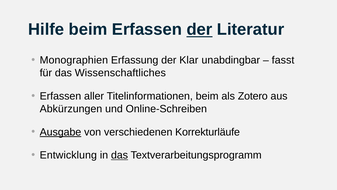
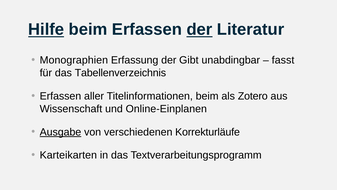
Hilfe underline: none -> present (46, 29)
Klar: Klar -> Gibt (189, 60)
Wissenschaftliches: Wissenschaftliches -> Tabellenverzeichnis (120, 73)
Abkürzungen: Abkürzungen -> Wissenschaft (71, 109)
Online-Schreiben: Online-Schreiben -> Online-Einplanen (166, 109)
Entwicklung: Entwicklung -> Karteikarten (68, 155)
das underline: present -> none (119, 155)
